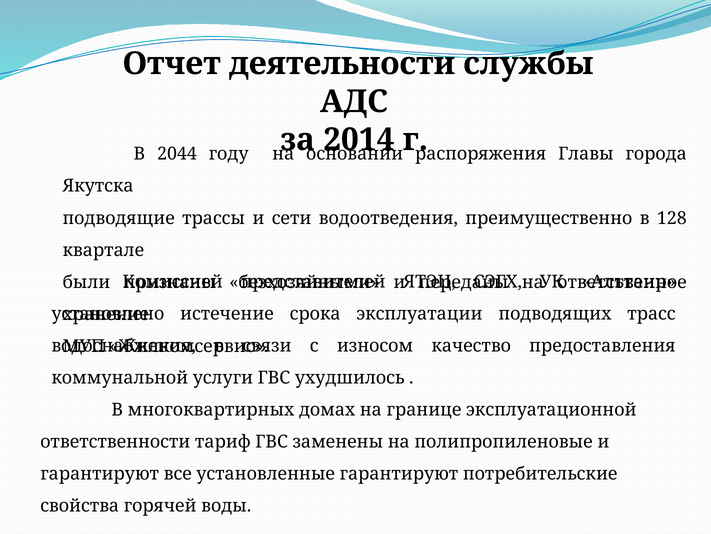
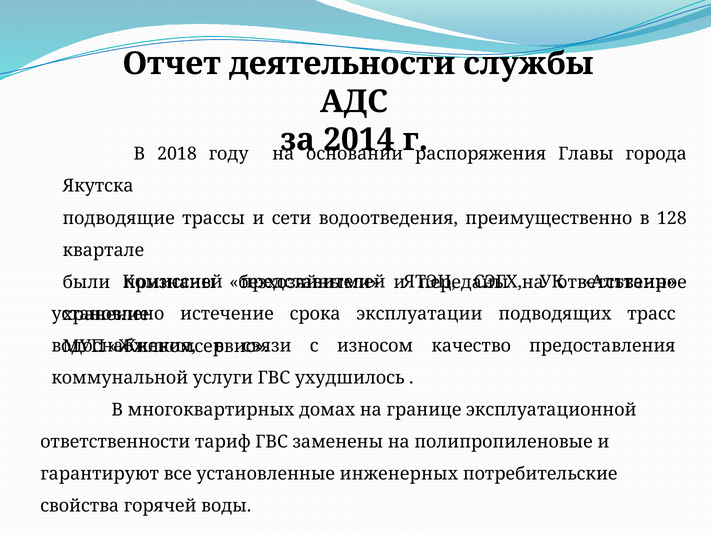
2044: 2044 -> 2018 (177, 154)
установленные гарантируют: гарантируют -> инженерных (399, 473)
